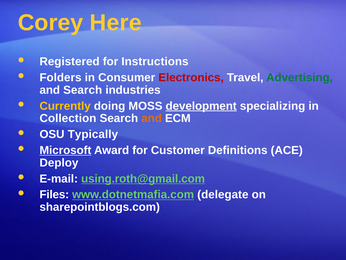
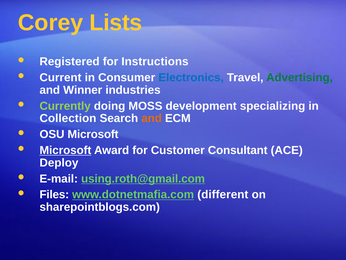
Here: Here -> Lists (116, 23)
Folders: Folders -> Current (60, 77)
Electronics colour: red -> blue (191, 77)
and Search: Search -> Winner (83, 90)
Currently colour: yellow -> light green (65, 106)
development underline: present -> none (201, 106)
OSU Typically: Typically -> Microsoft (93, 134)
Definitions: Definitions -> Consultant (238, 150)
delegate: delegate -> different (223, 194)
